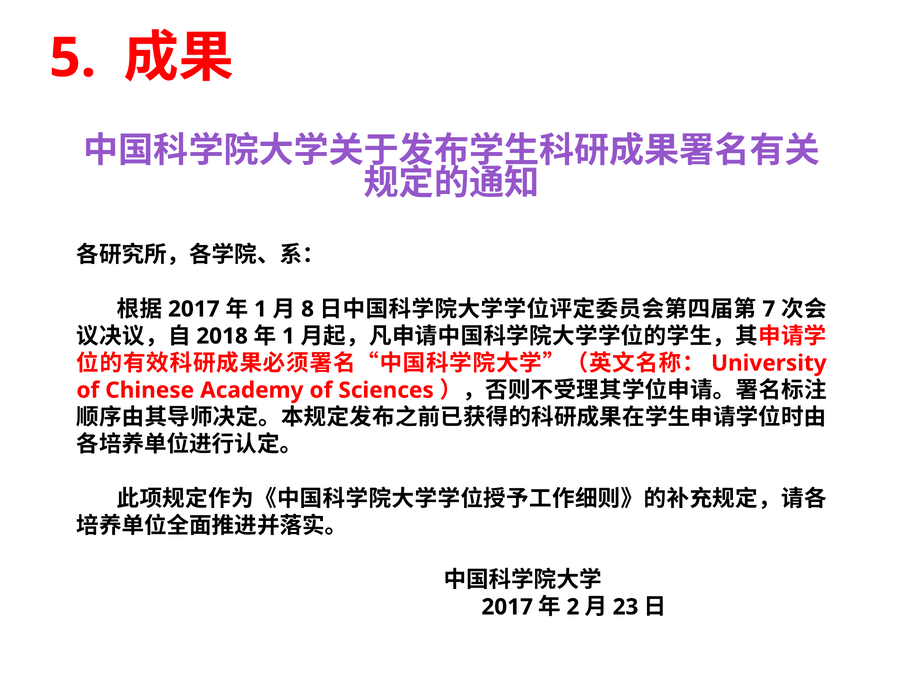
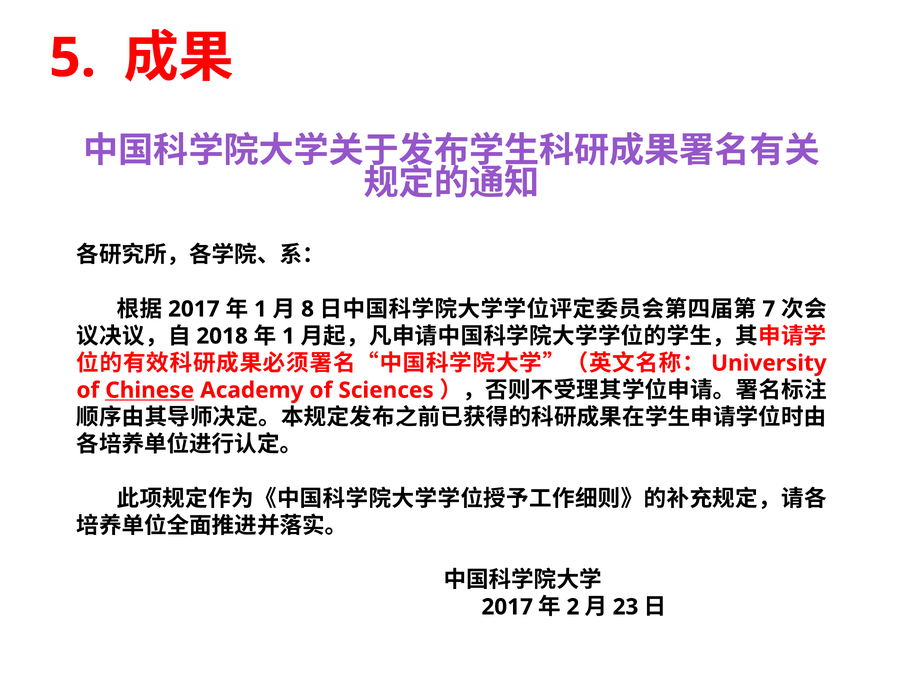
Chinese underline: none -> present (150, 390)
